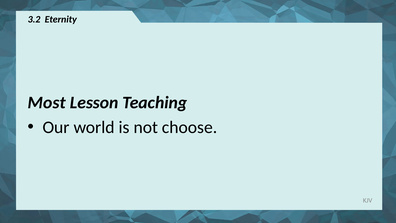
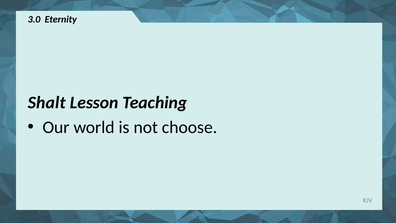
3.2: 3.2 -> 3.0 (34, 19)
Most: Most -> Shalt (47, 103)
